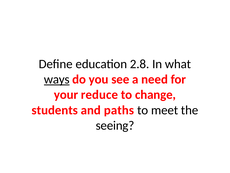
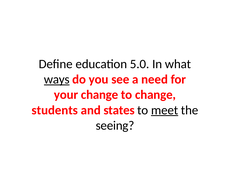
2.8: 2.8 -> 5.0 (140, 64)
your reduce: reduce -> change (100, 94)
paths: paths -> states (119, 110)
meet underline: none -> present (165, 110)
